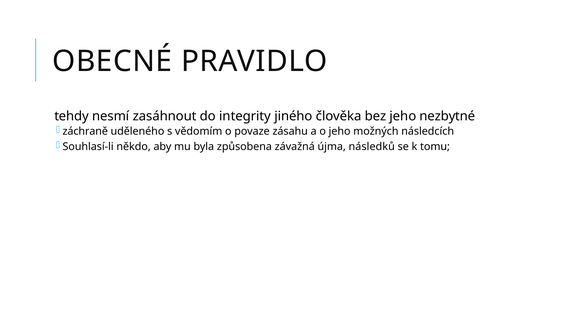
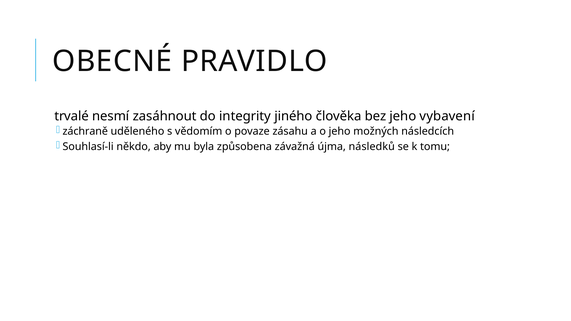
tehdy: tehdy -> trvalé (72, 116)
nezbytné: nezbytné -> vybavení (447, 116)
